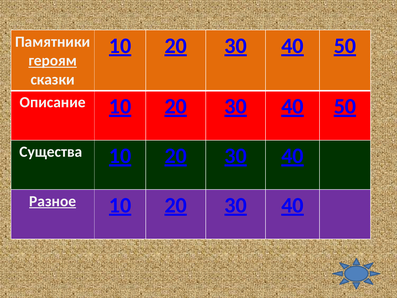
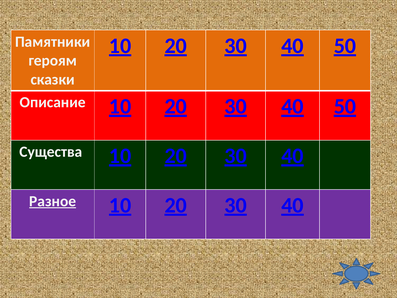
героям underline: present -> none (53, 61)
